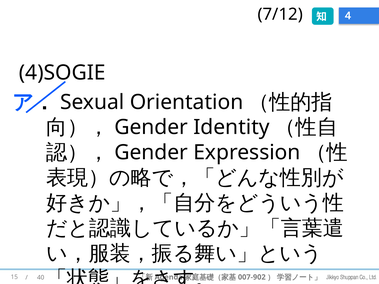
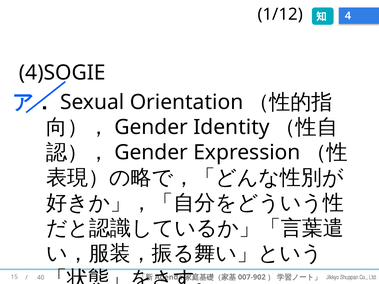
7/12: 7/12 -> 1/12 (280, 14)
